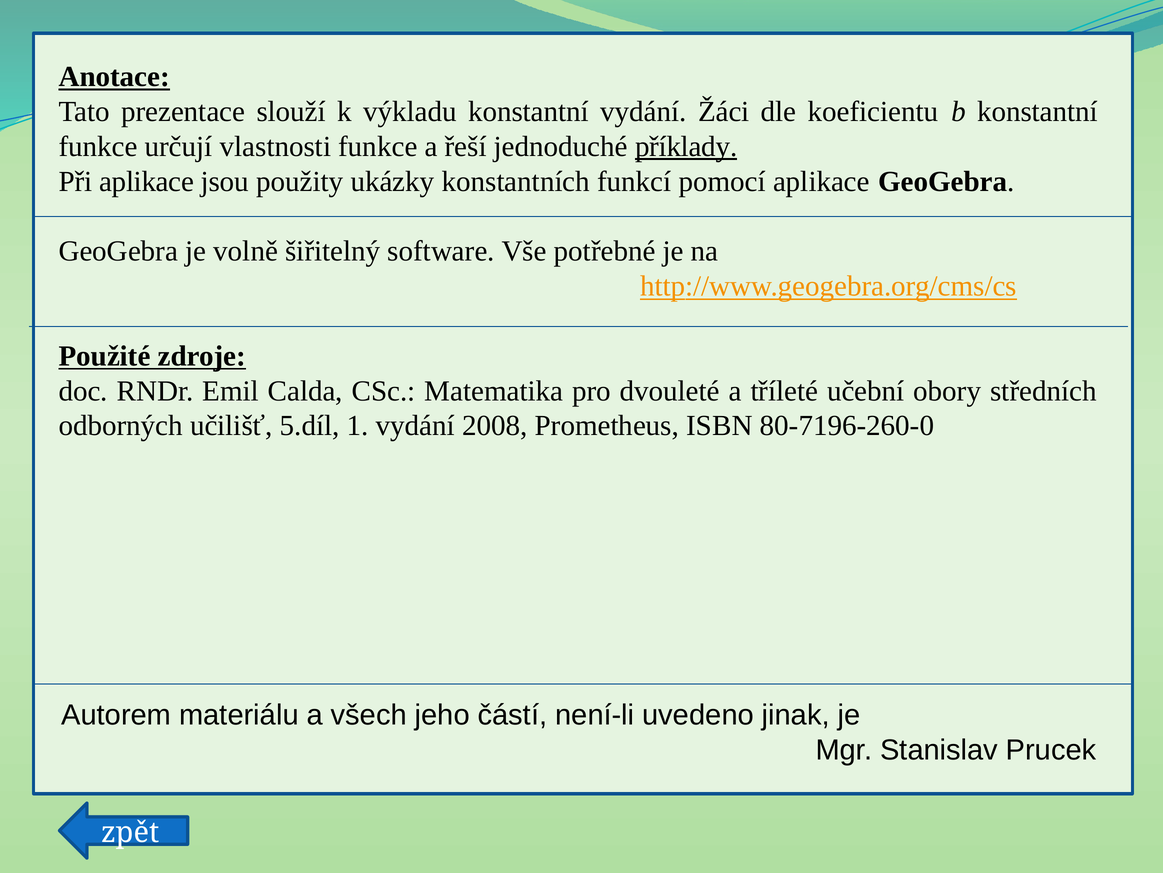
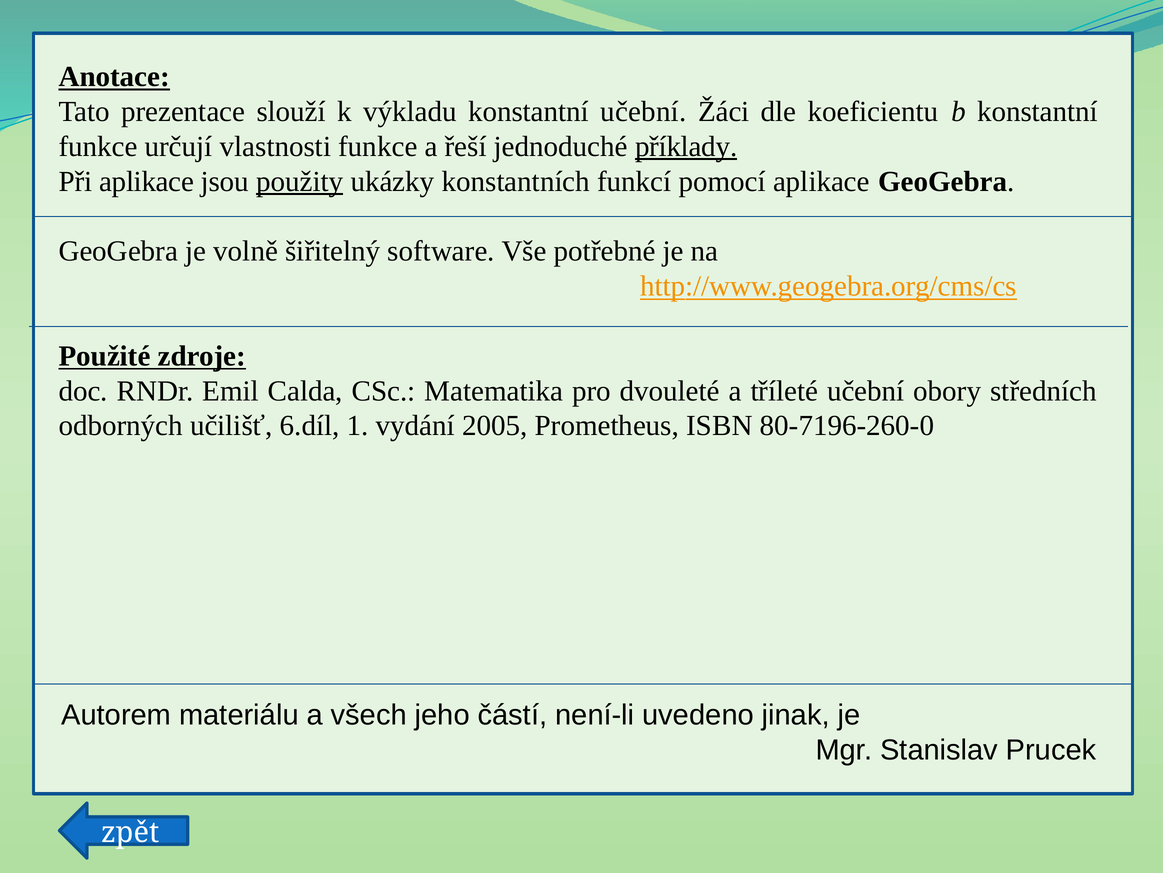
konstantní vydání: vydání -> učební (643, 112)
použity underline: none -> present (300, 181)
5.díl: 5.díl -> 6.díl (310, 426)
2008: 2008 -> 2005 (495, 426)
